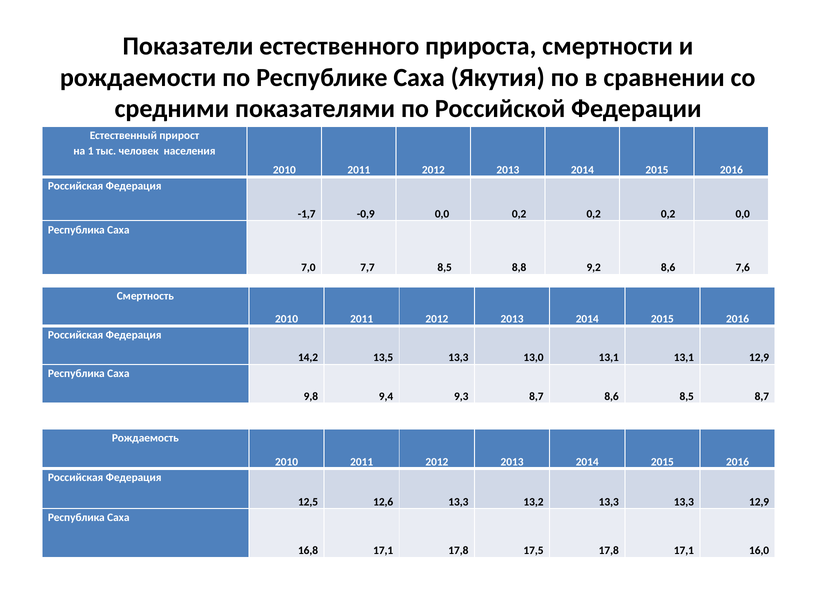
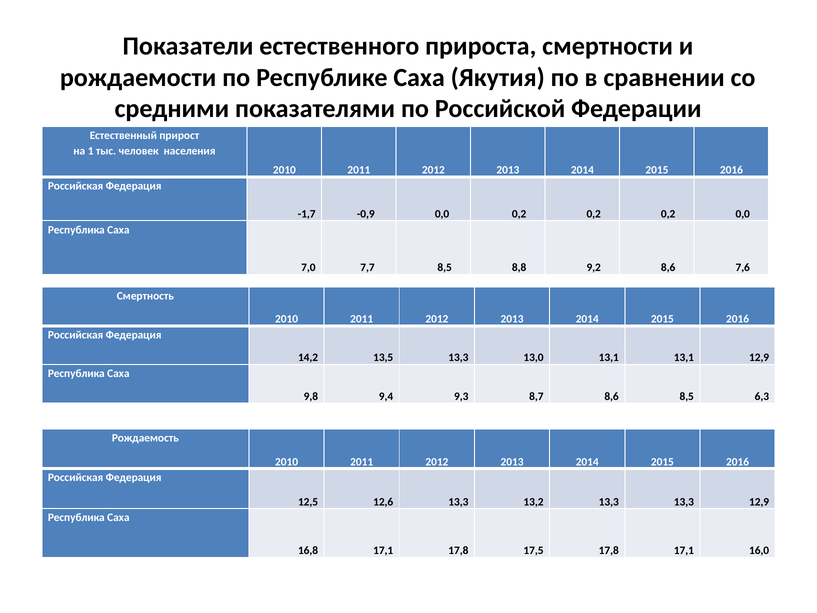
8,5 8,7: 8,7 -> 6,3 (762, 396)
